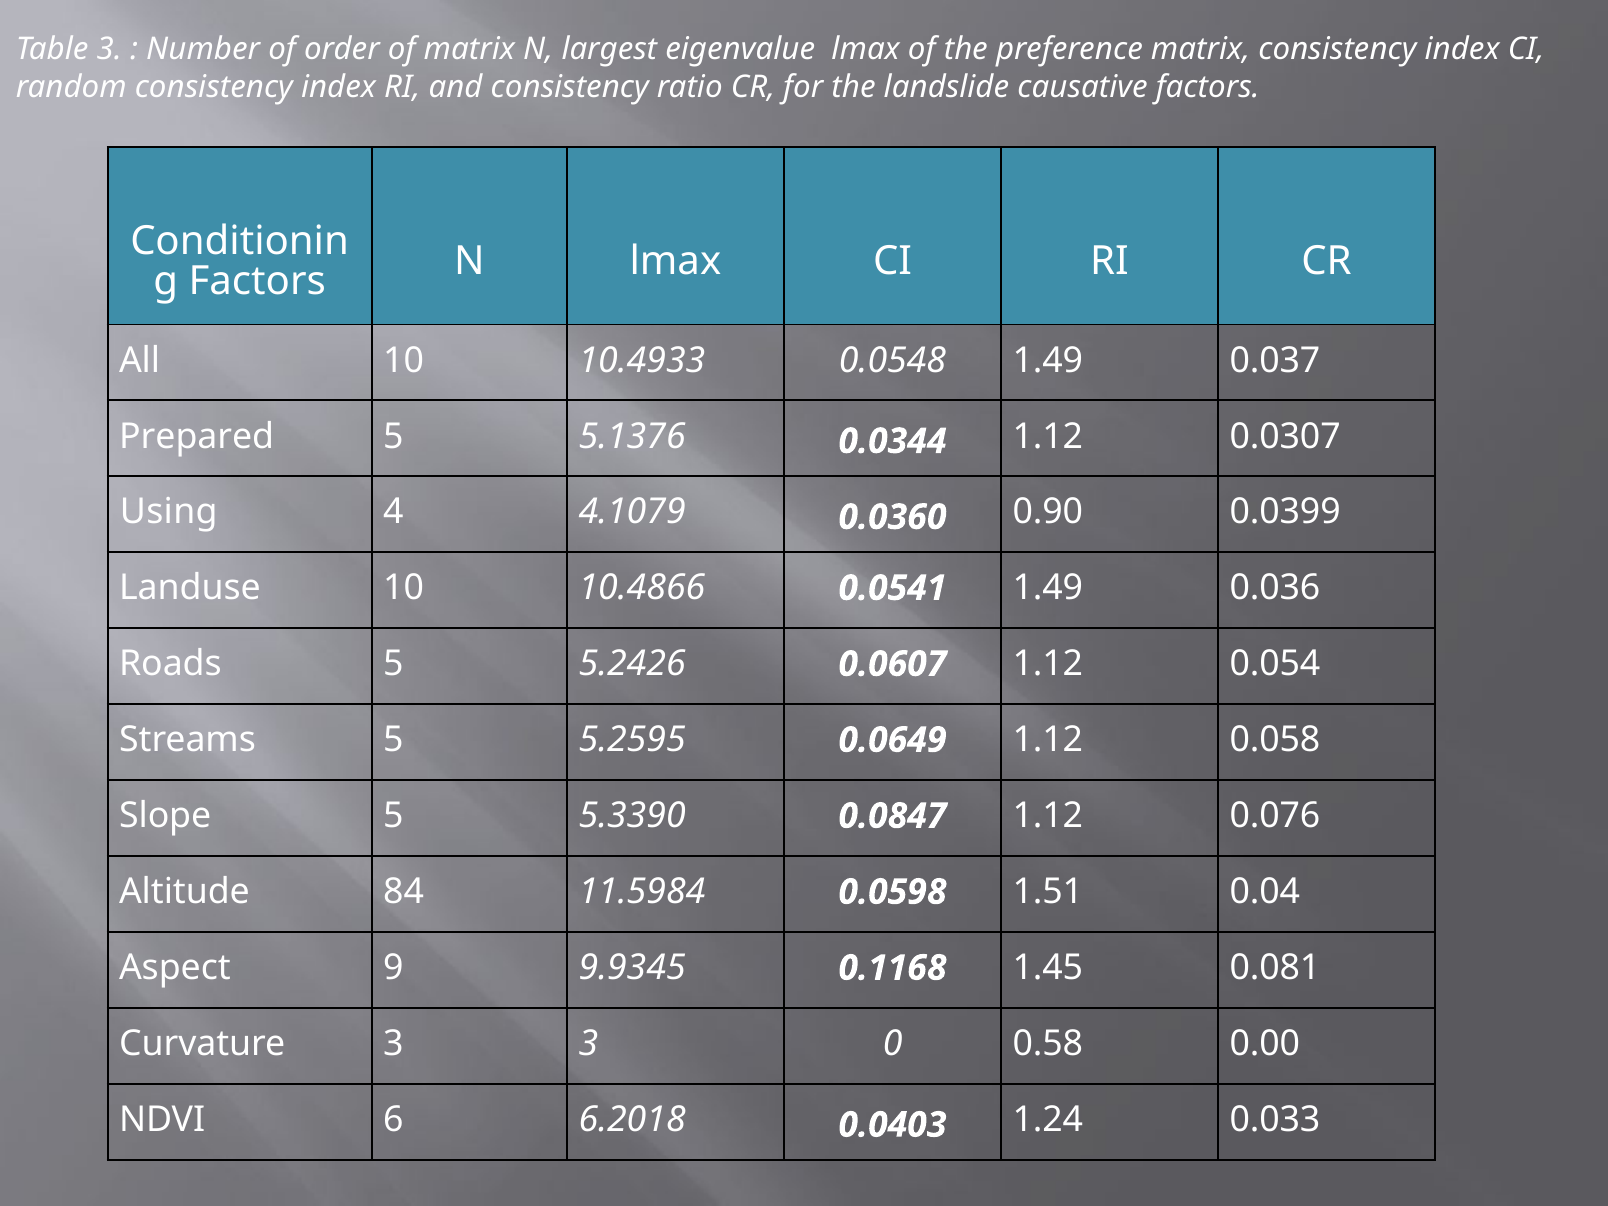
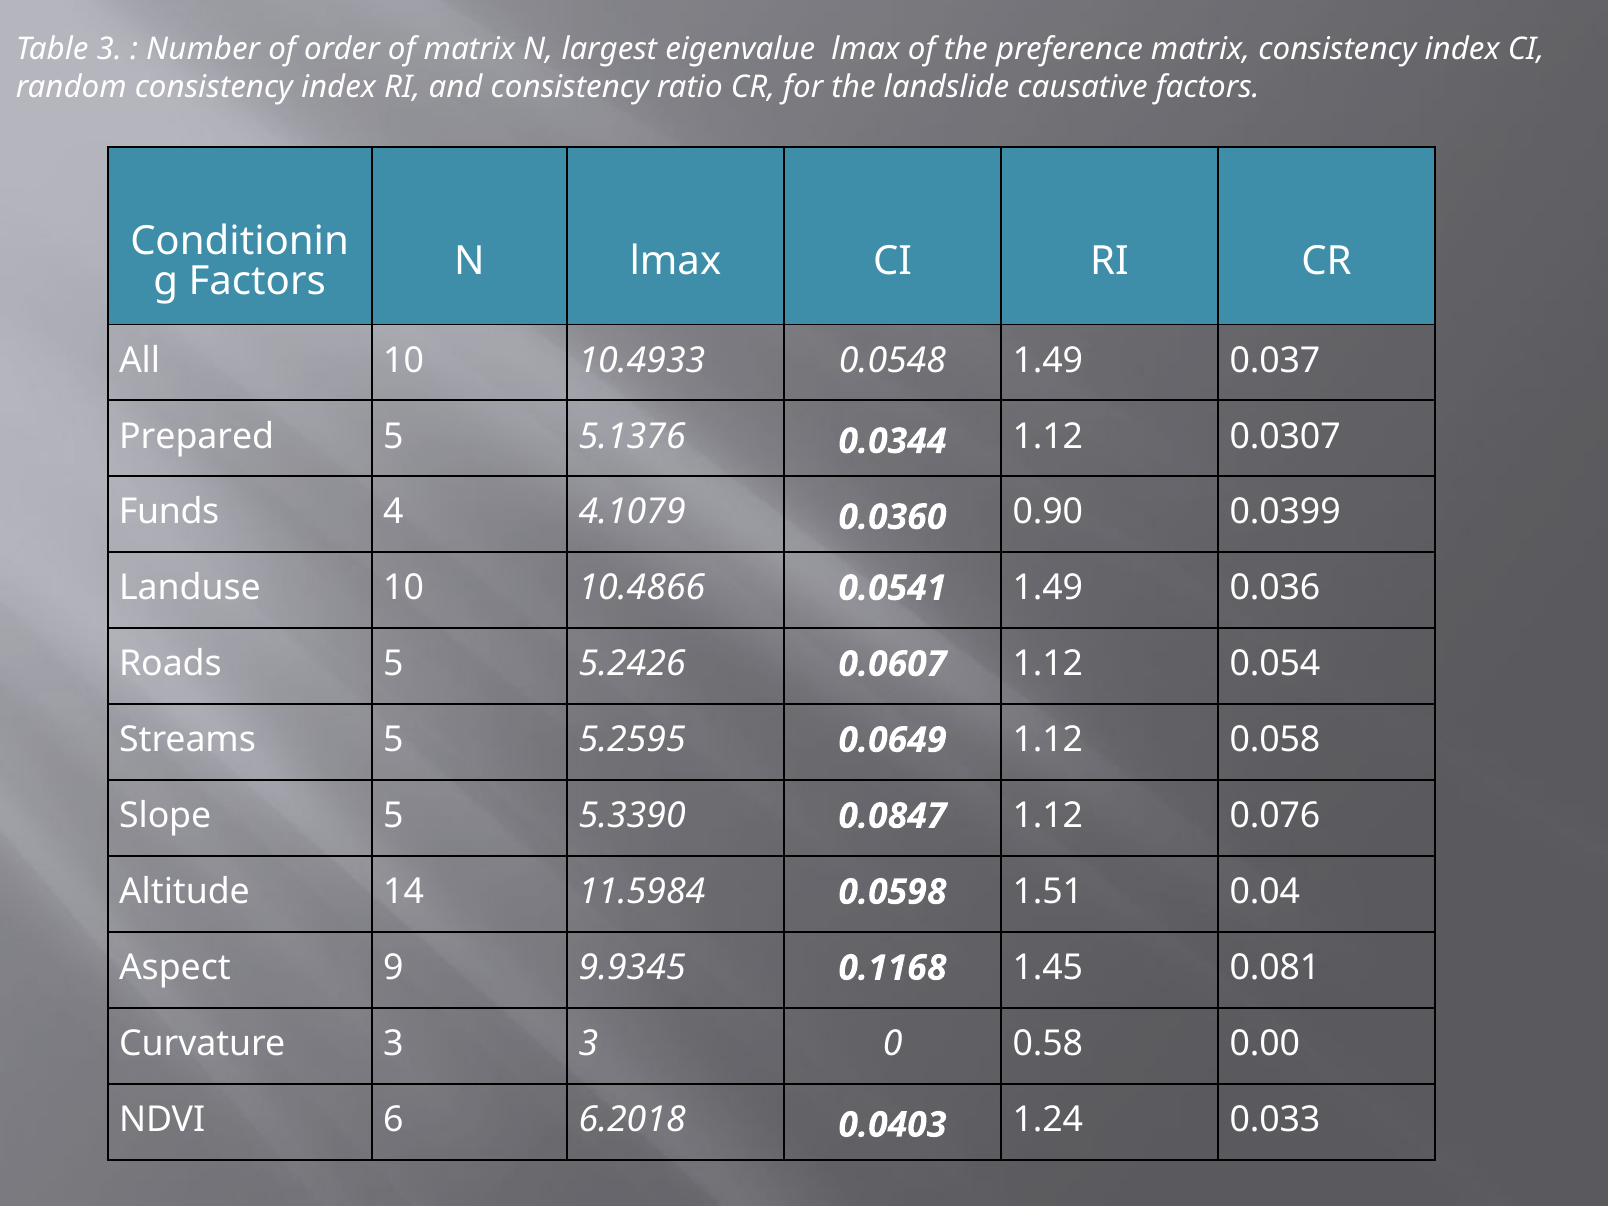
Using: Using -> Funds (169, 512)
84: 84 -> 14 (404, 892)
